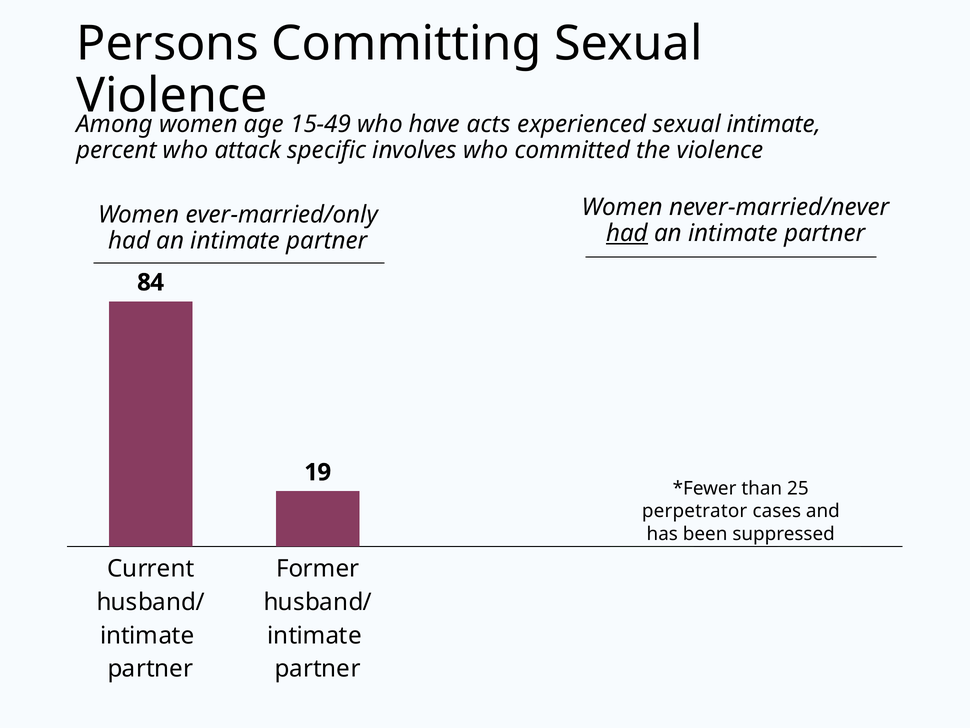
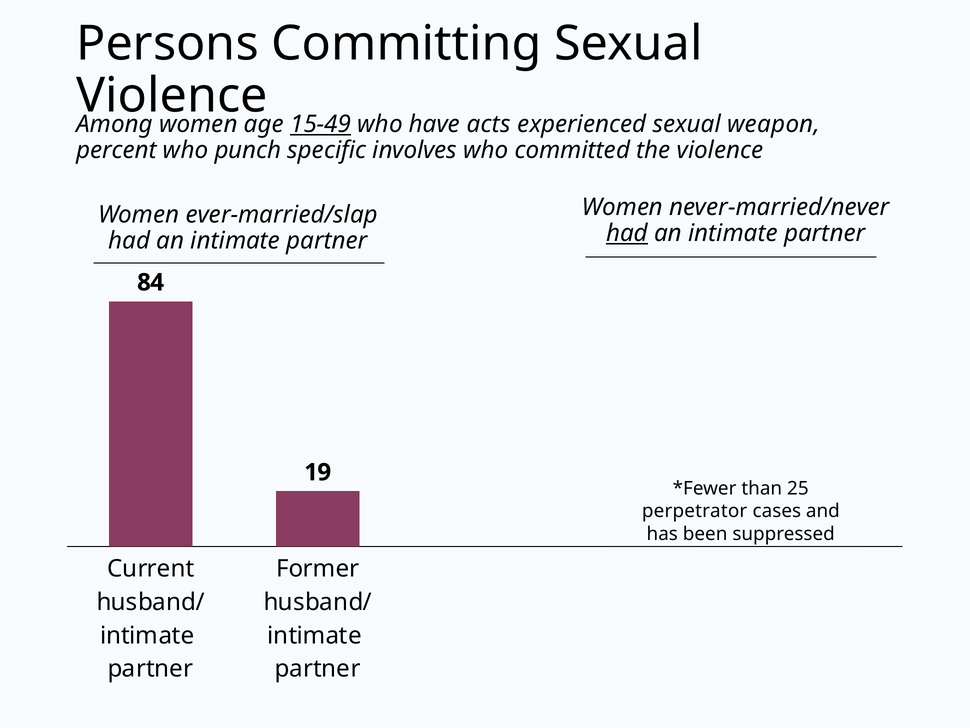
15-49 underline: none -> present (321, 124)
sexual intimate: intimate -> weapon (774, 124)
attack: attack -> punch (248, 150)
ever-married/only: ever-married/only -> ever-married/slap (282, 214)
